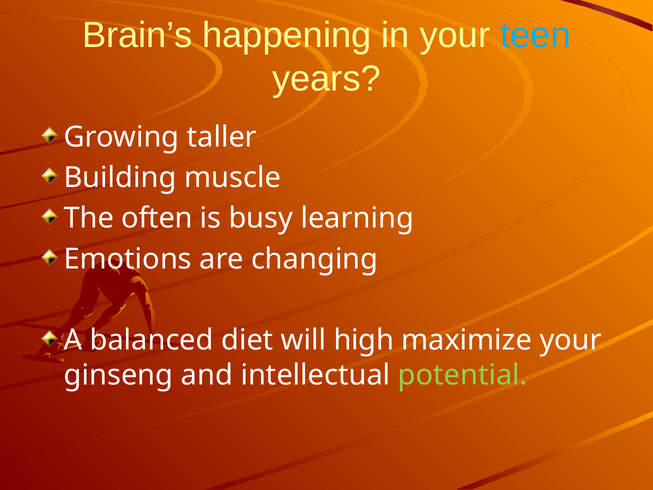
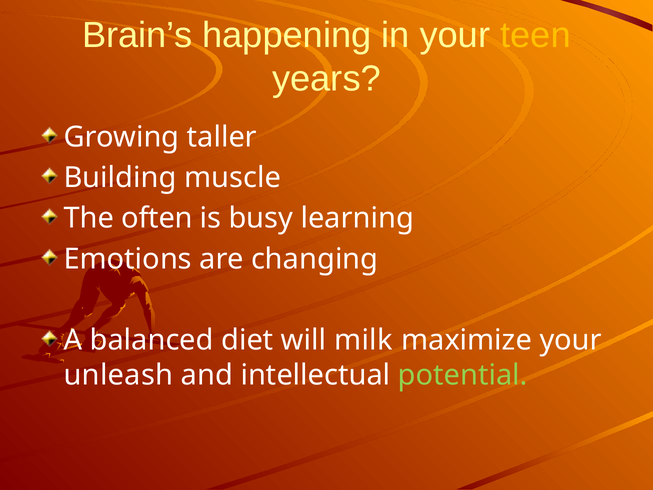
teen colour: light blue -> yellow (536, 35)
high: high -> milk (363, 340)
ginseng: ginseng -> unleash (118, 375)
